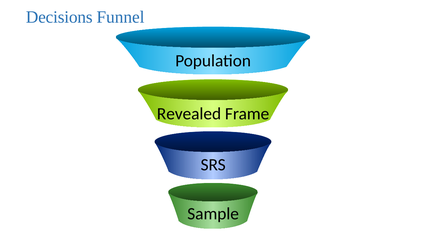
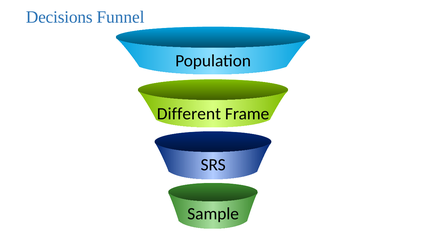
Revealed: Revealed -> Different (189, 114)
